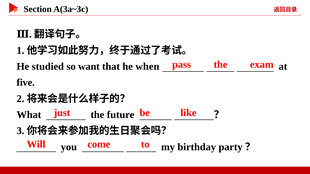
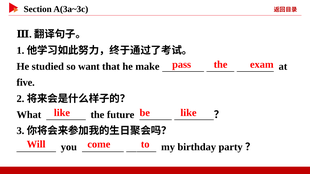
when: when -> make (147, 67)
just: just -> like (62, 113)
